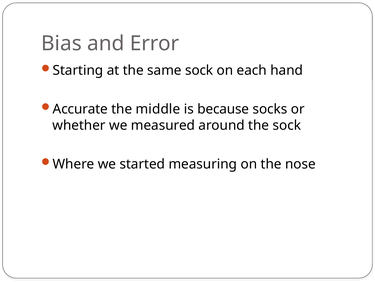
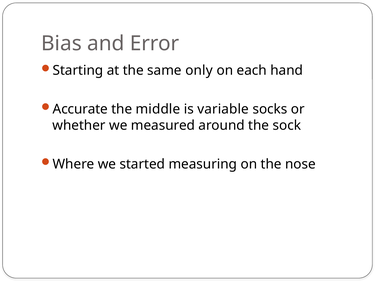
same sock: sock -> only (199, 70)
because: because -> variable (223, 109)
